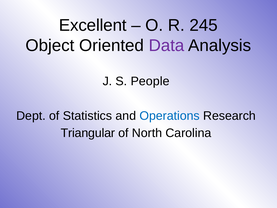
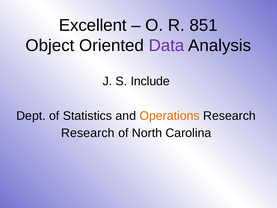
245: 245 -> 851 (204, 25)
People: People -> Include (150, 81)
Operations colour: blue -> orange (170, 116)
Triangular: Triangular -> Research (88, 133)
